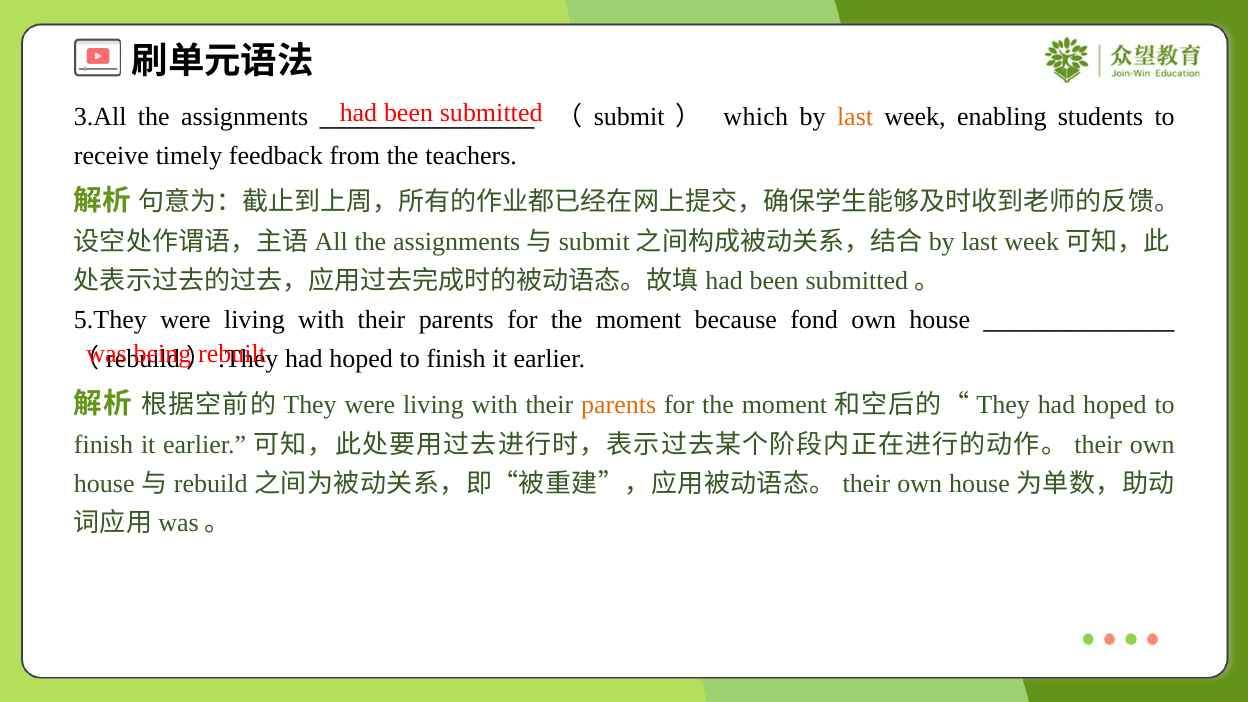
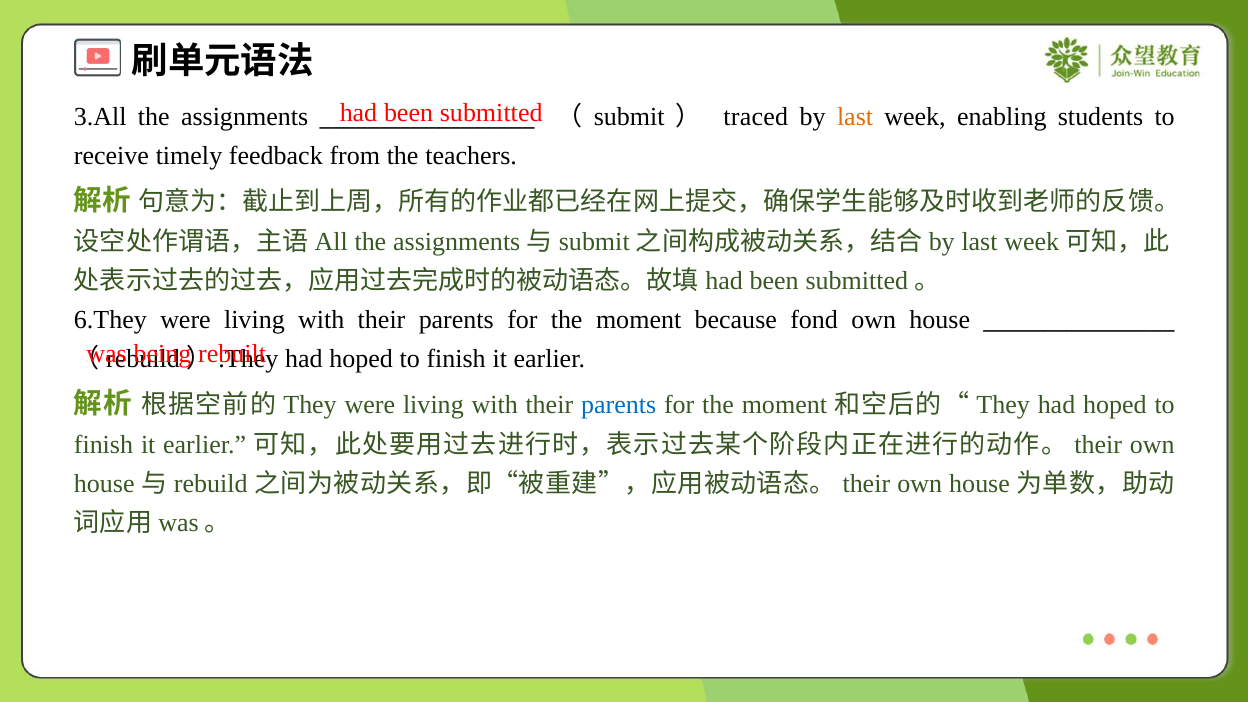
which: which -> traced (756, 117)
5.They: 5.They -> 6.They (110, 320)
parents colour: orange -> blue (619, 405)
